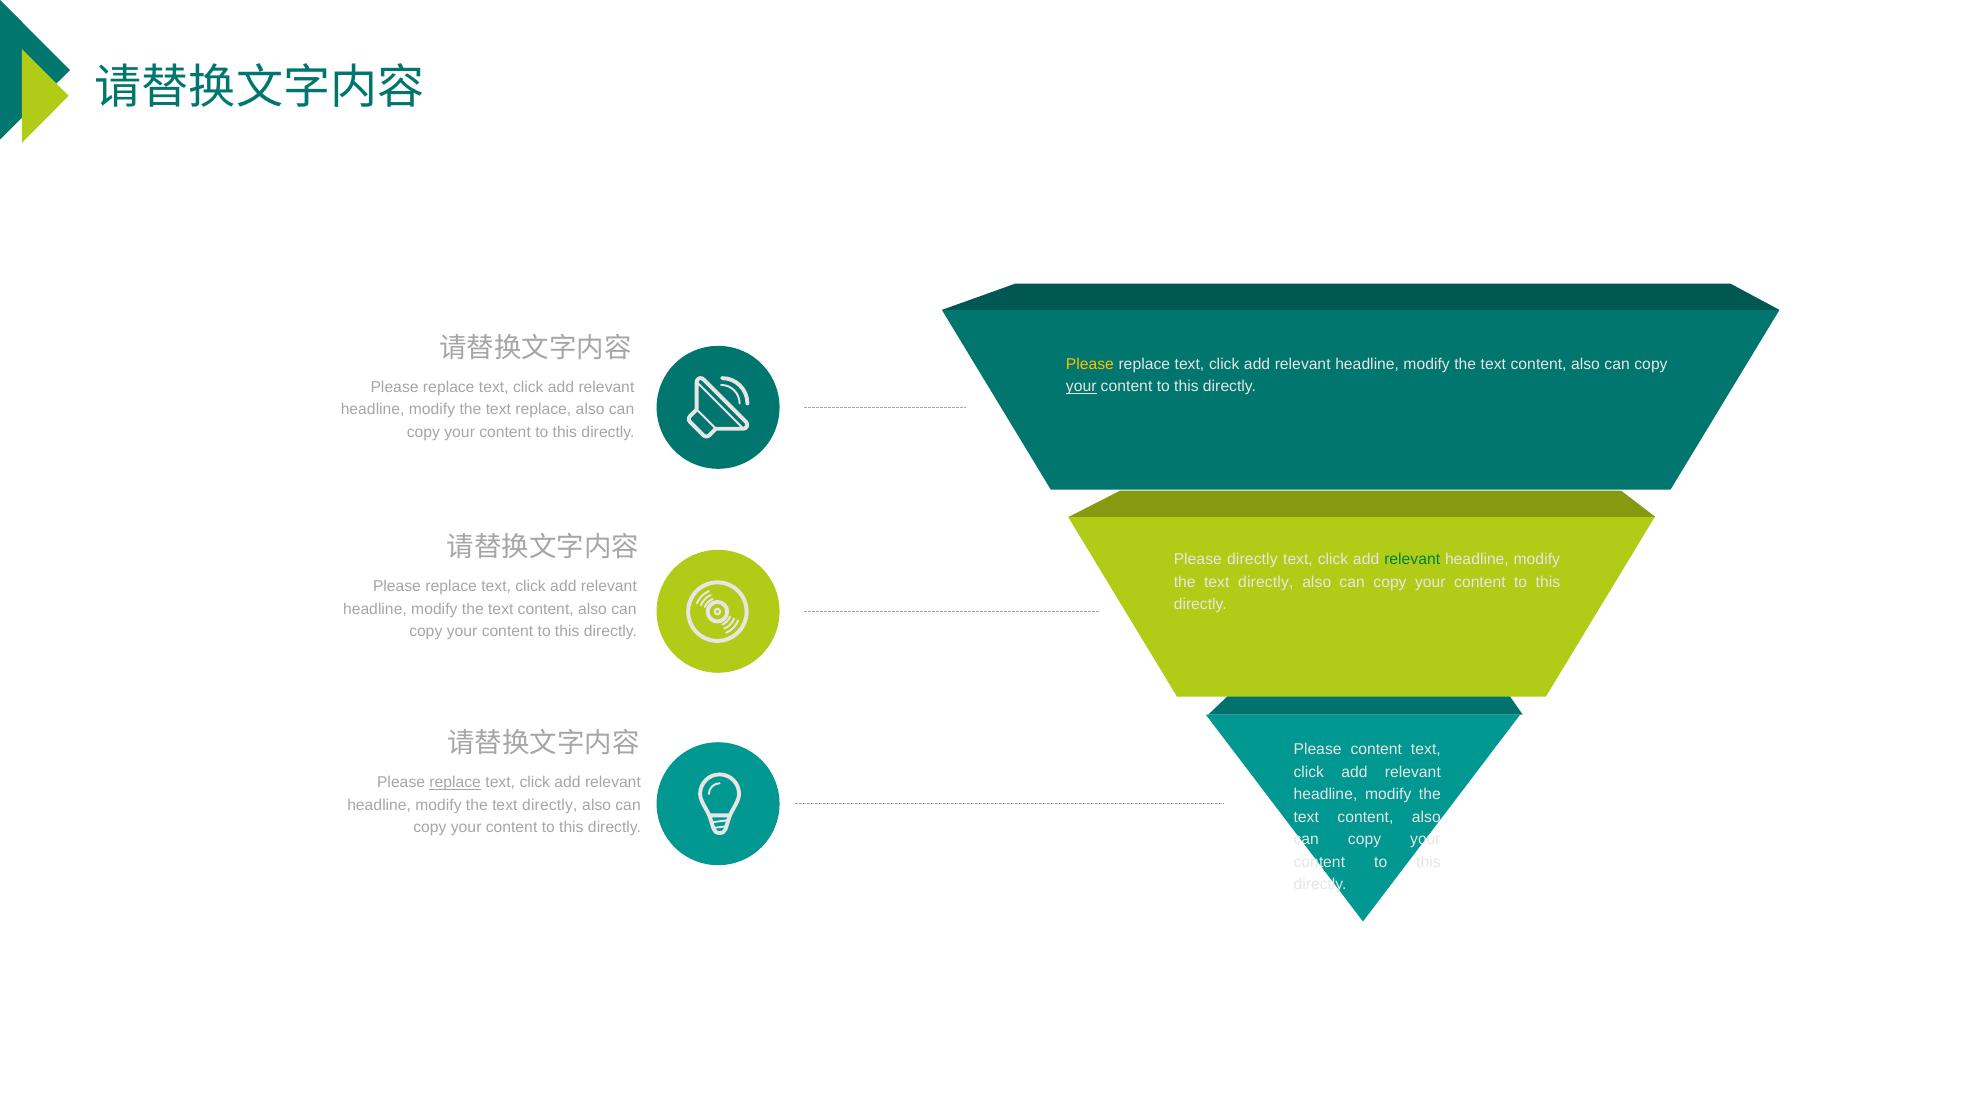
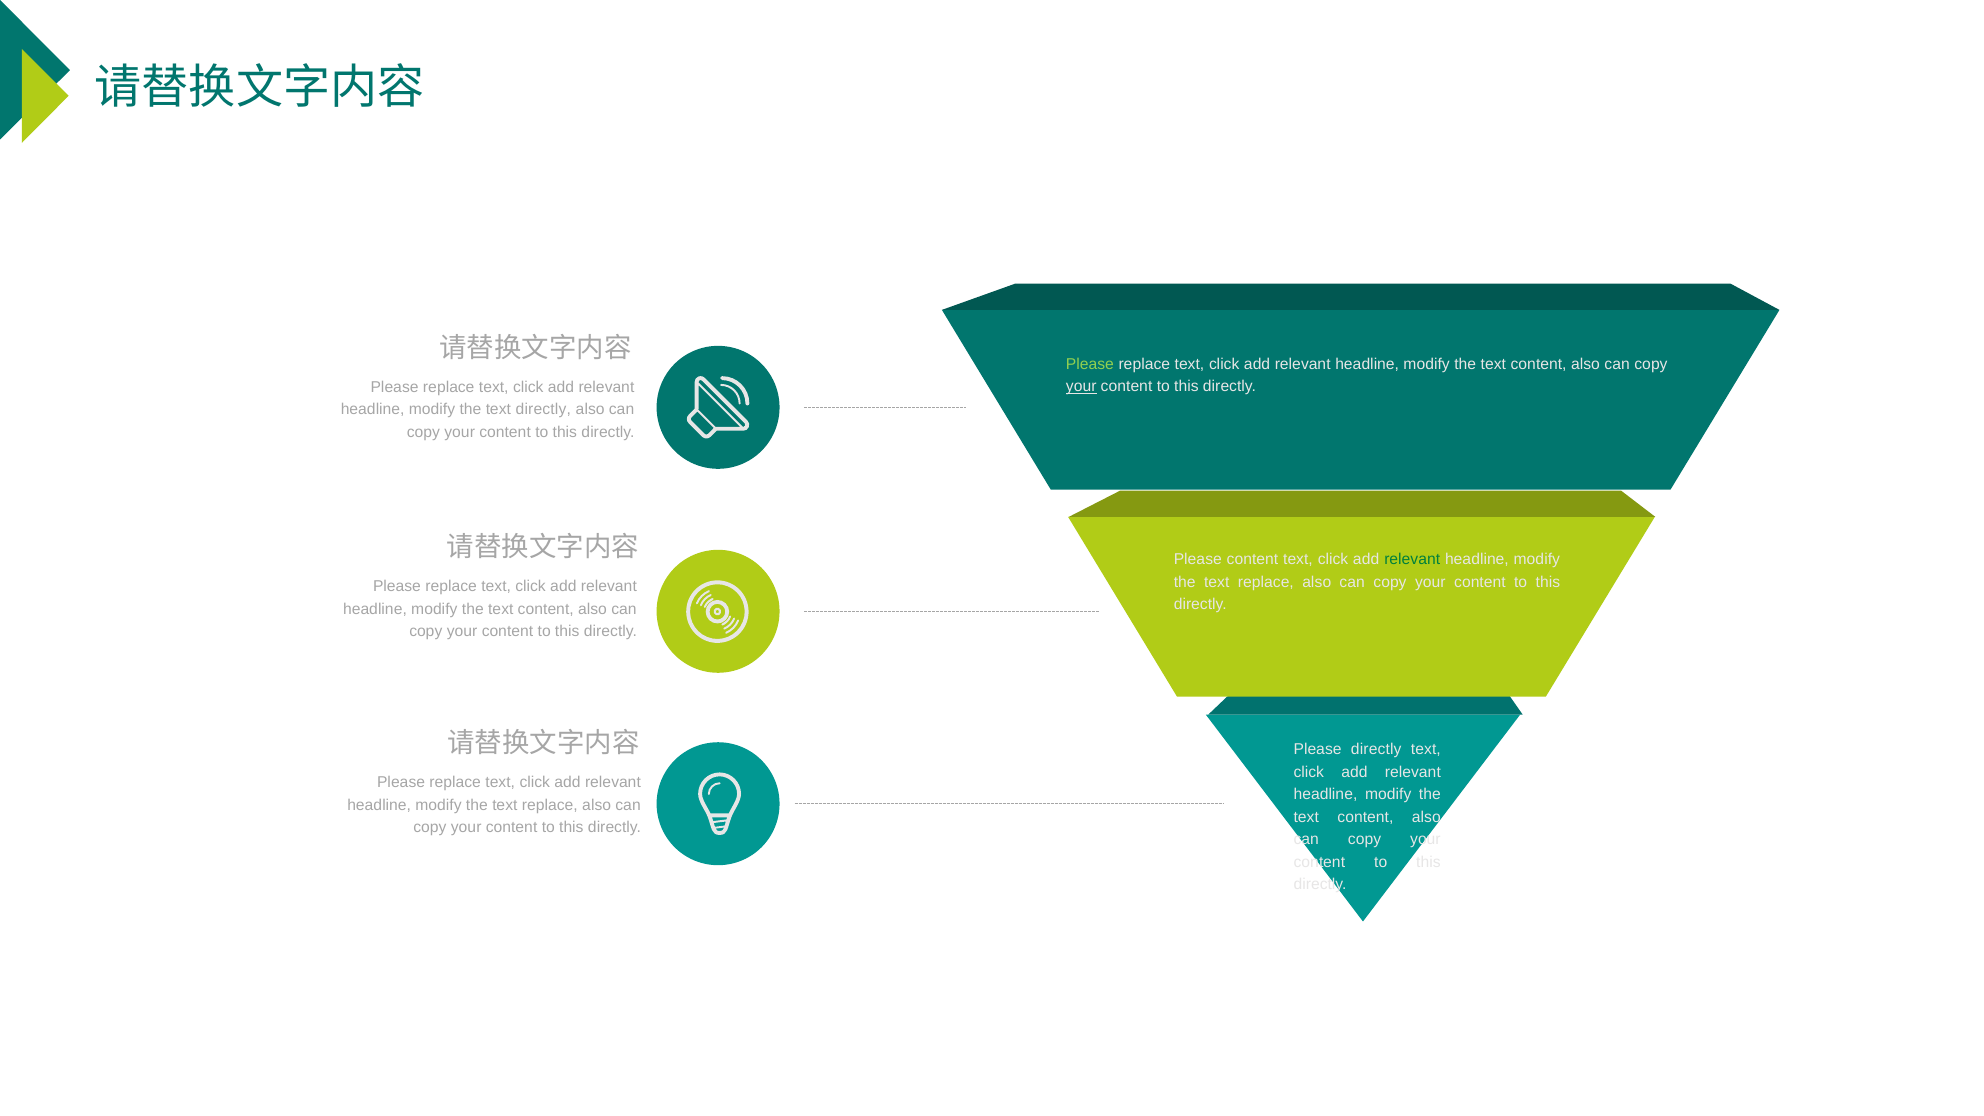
Please colour: yellow -> light green (1090, 364)
text replace: replace -> directly (543, 409)
Please directly: directly -> content (1252, 559)
directly: directly -> replace (1266, 582)
Please content: content -> directly (1376, 749)
replace underline: present -> none (455, 783)
directly: directly -> replace (550, 805)
